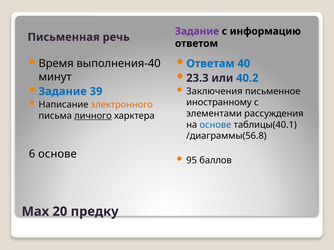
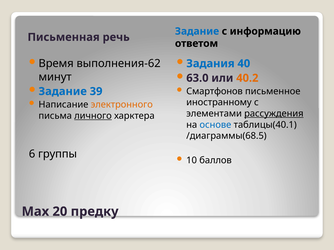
Задание colour: purple -> blue (197, 31)
выполнения-40: выполнения-40 -> выполнения-62 (119, 64)
Ответам: Ответам -> Задания (210, 64)
23.3: 23.3 -> 63.0 (197, 78)
40.2 colour: blue -> orange (247, 78)
Заключения: Заключения -> Смартфонов (215, 91)
рассуждения underline: none -> present (274, 114)
/диаграммы(56.8: /диаграммы(56.8 -> /диаграммы(68.5 (226, 136)
6 основе: основе -> группы (58, 154)
95: 95 -> 10 (192, 161)
